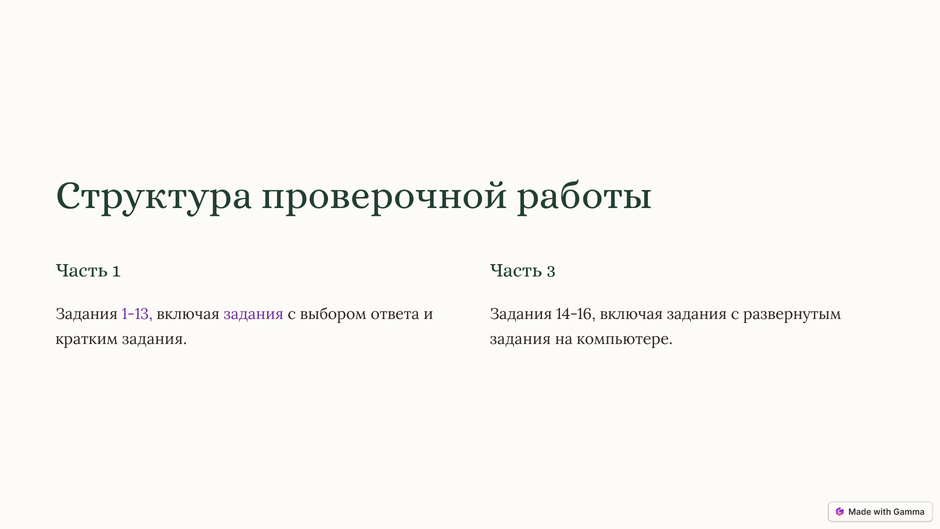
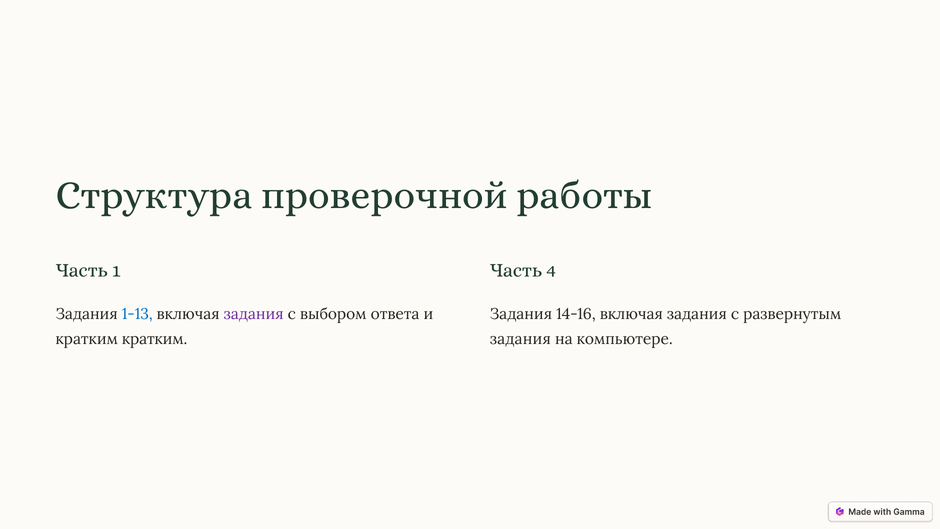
3: 3 -> 4 (551, 270)
1-13 colour: purple -> blue (137, 314)
кратким задания: задания -> кратким (155, 339)
